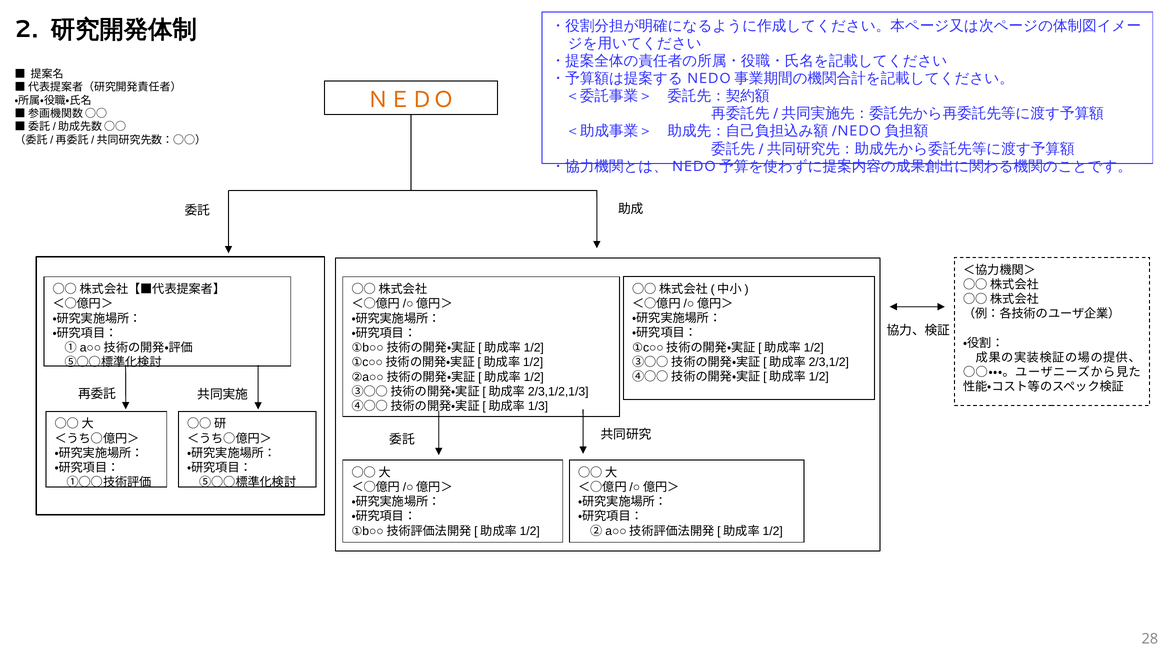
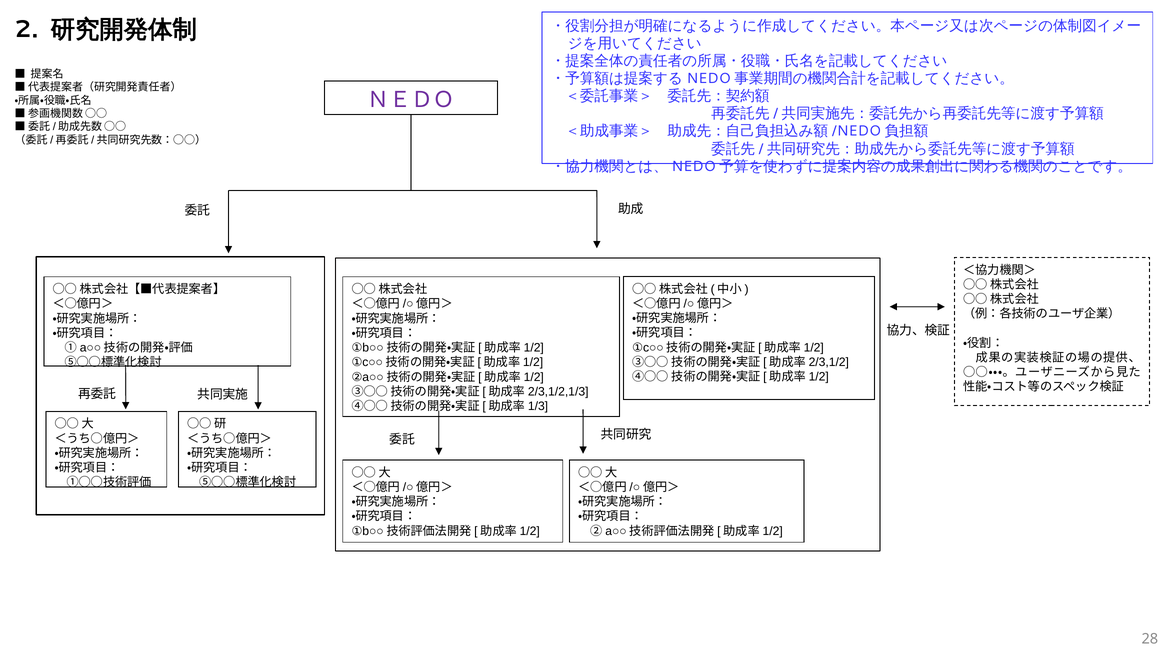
ＮＥＤＯ colour: orange -> purple (411, 100)
